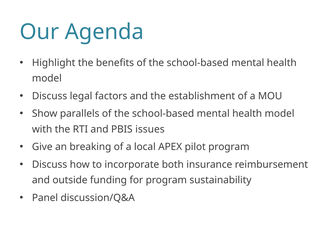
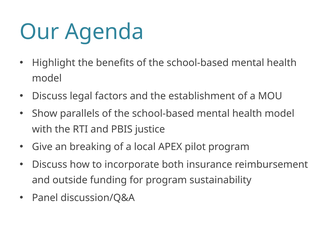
issues: issues -> justice (150, 129)
